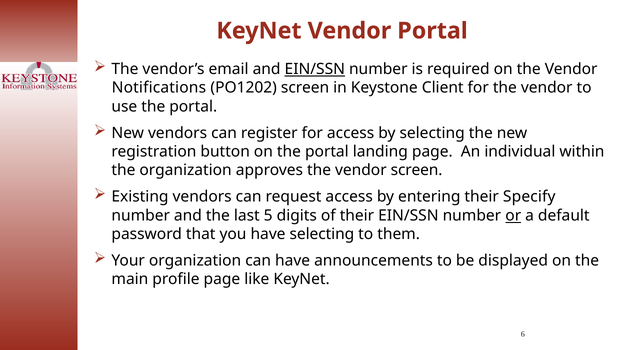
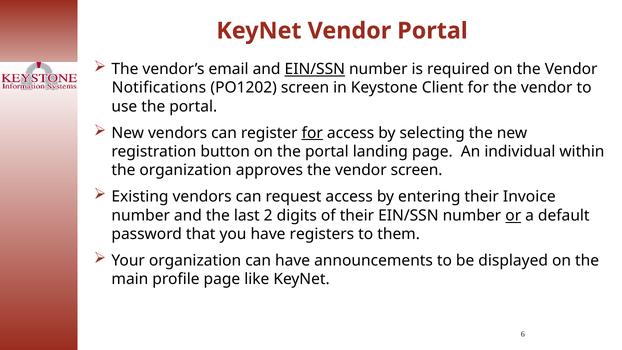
for underline: none -> present (312, 133)
Specify: Specify -> Invoice (529, 197)
5: 5 -> 2 (268, 215)
have selecting: selecting -> registers (322, 234)
